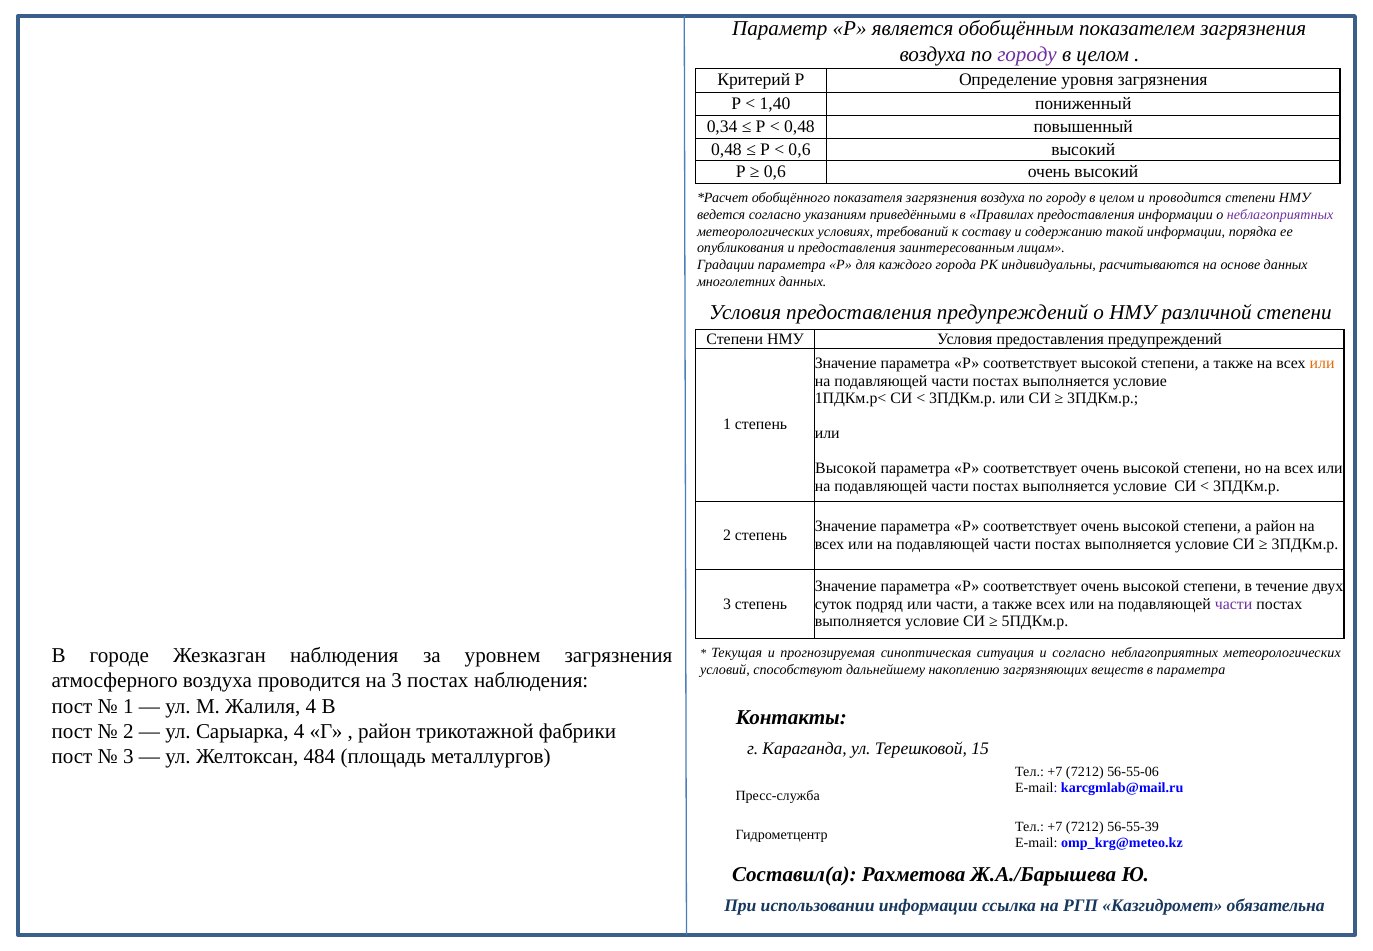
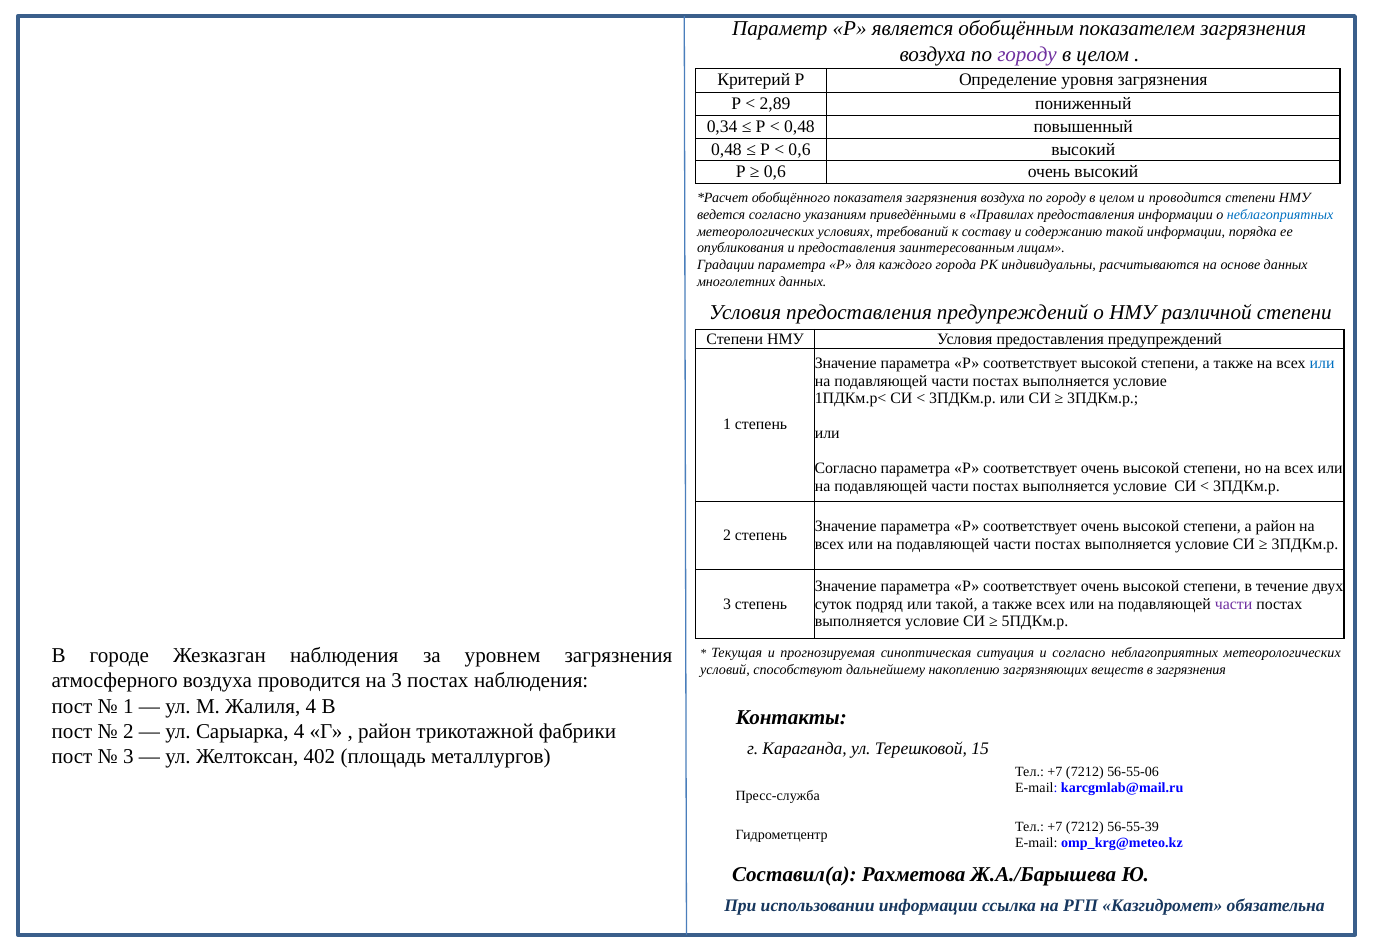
1,40: 1,40 -> 2,89 (775, 104)
неблагоприятных colour: purple -> blue (1280, 214)
или colour: orange -> blue (1322, 363)
Высокой: Высокой -> Согласно (846, 468)
или части: части -> такой (957, 604)
в параметра: параметра -> загрязнения (1191, 669)
484: 484 -> 402 (319, 757)
